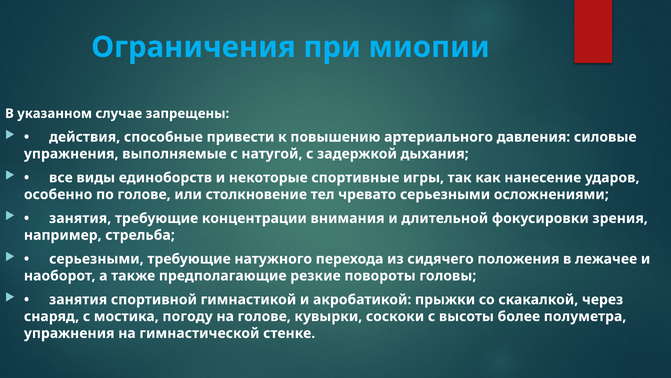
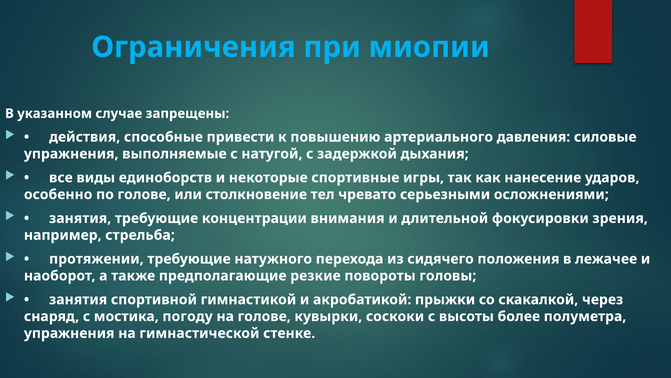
серьезными: серьезными -> протяжении (96, 259)
